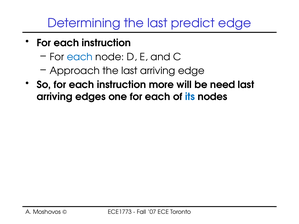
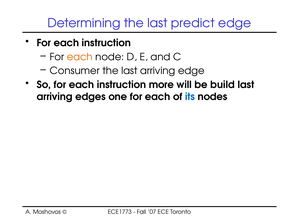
each colour: blue -> orange (80, 57)
Approach: Approach -> Consumer (75, 71)
need: need -> build (223, 85)
